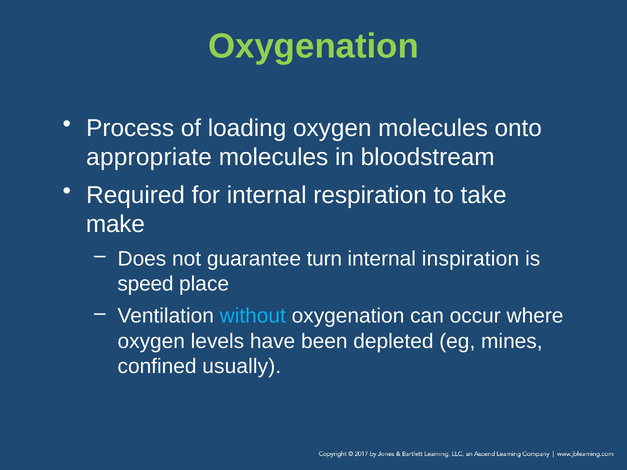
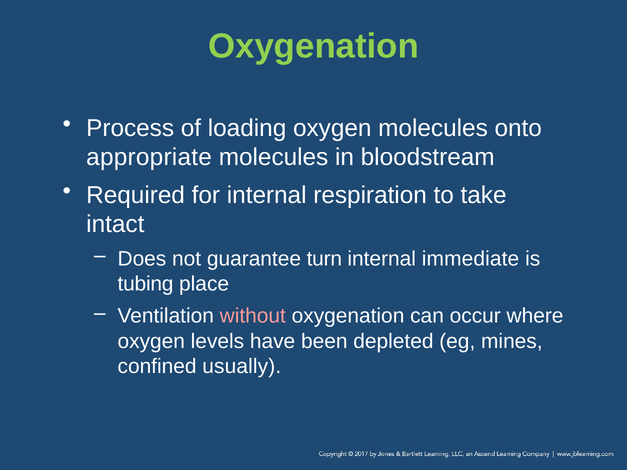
make: make -> intact (115, 225)
inspiration: inspiration -> immediate (471, 259)
speed: speed -> tubing (146, 284)
without colour: light blue -> pink (253, 316)
